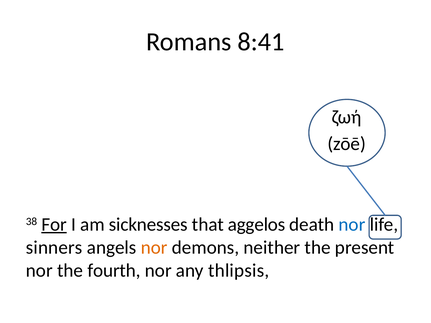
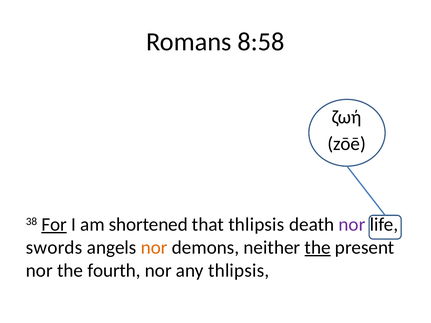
8:41: 8:41 -> 8:58 (261, 42)
sicknesses: sicknesses -> shortened (148, 225)
that aggelos: aggelos -> thlipsis (256, 225)
nor colour: blue -> purple (352, 225)
sinners: sinners -> swords (54, 248)
the underline: none -> present (318, 248)
